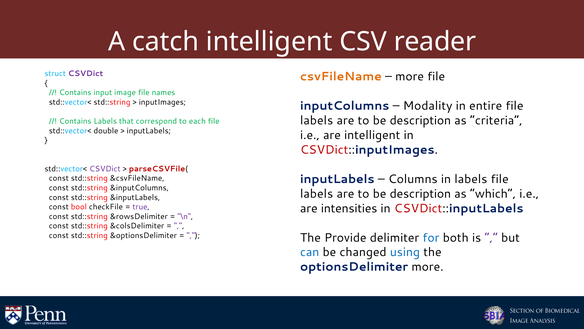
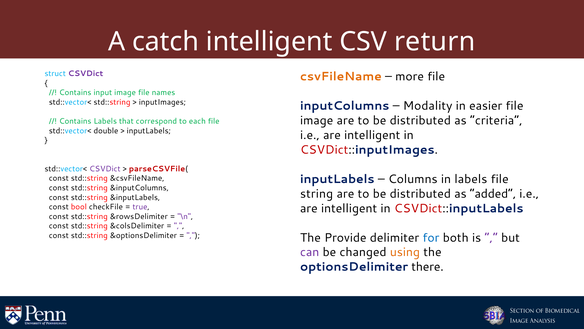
reader: reader -> return (435, 42)
entire: entire -> easier (486, 106)
labels: labels -> image (317, 120)
description: description -> distributed (420, 120)
labels: labels -> string (317, 193)
description: description -> distributed (420, 193)
which: which -> added (493, 193)
intensities: intensities -> intelligent (349, 208)
can colour: blue -> purple (310, 252)
using colour: blue -> orange (405, 252)
optionsDelimiter more: more -> there (428, 267)
